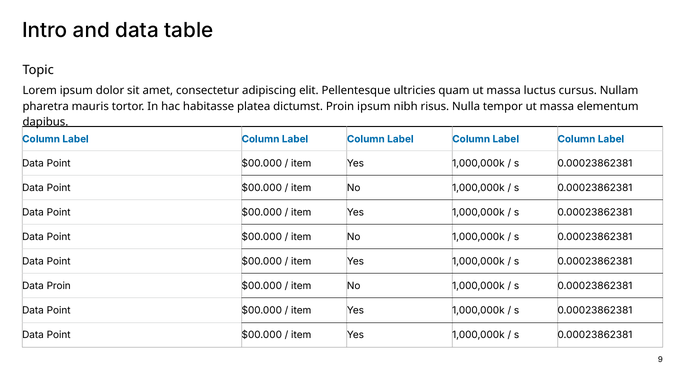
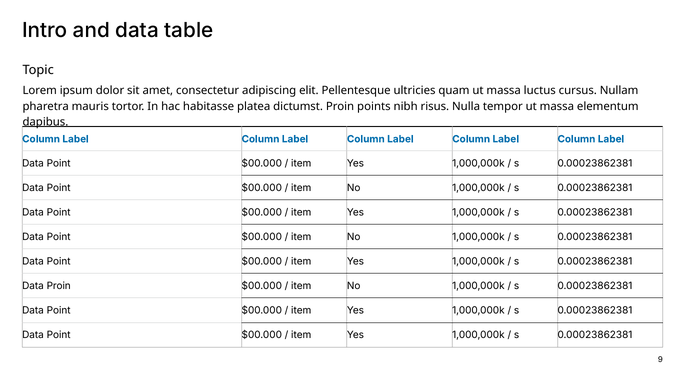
Proin ipsum: ipsum -> points (374, 106)
